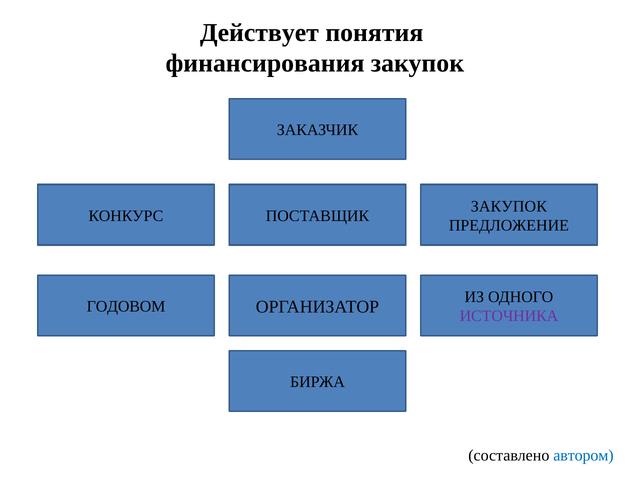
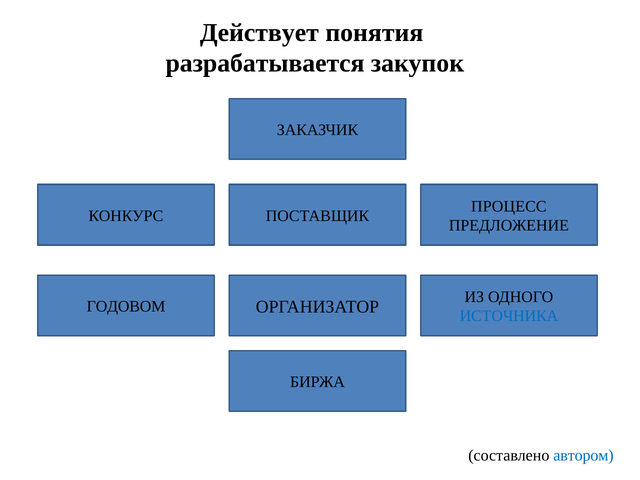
финансирования: финансирования -> разрабатывается (265, 63)
ЗАКУПОК: ЗАКУПОК -> ПРОЦЕСС (509, 206)
ИСТОЧНИКА colour: purple -> blue (509, 316)
